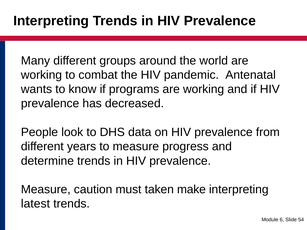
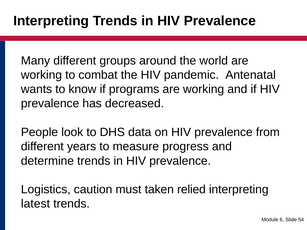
Measure: Measure -> Logistics (46, 190)
make: make -> relied (191, 190)
